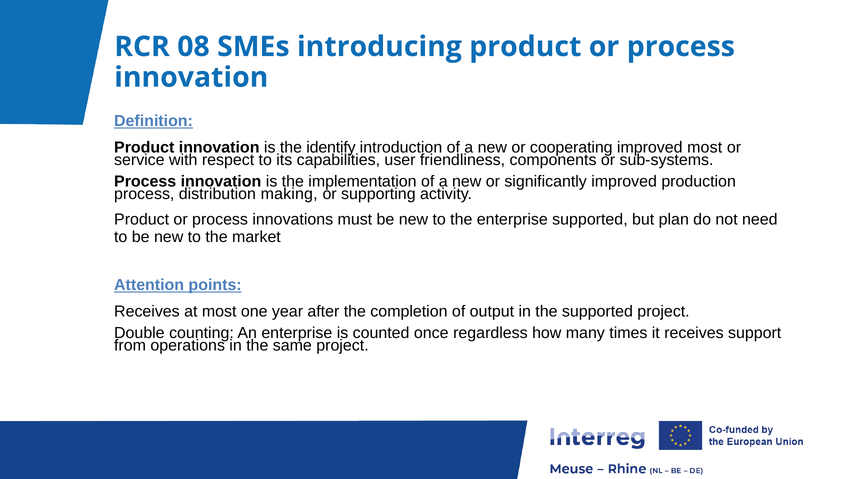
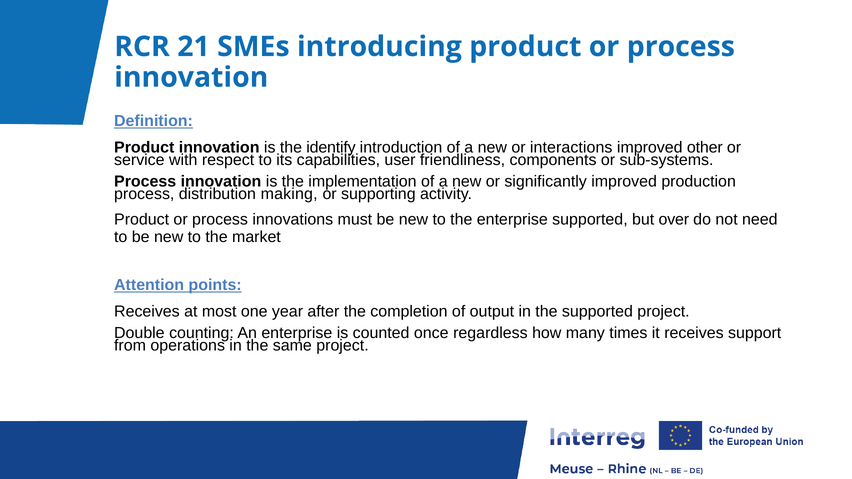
08: 08 -> 21 (193, 47)
cooperating: cooperating -> interactions (571, 148)
improved most: most -> other (705, 148)
plan: plan -> over (674, 220)
